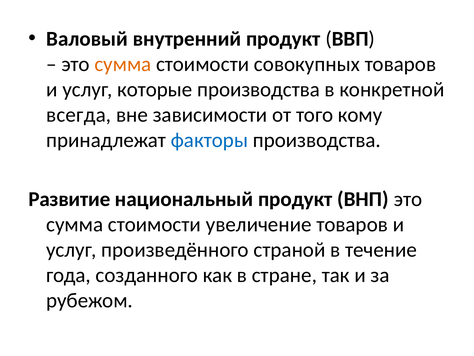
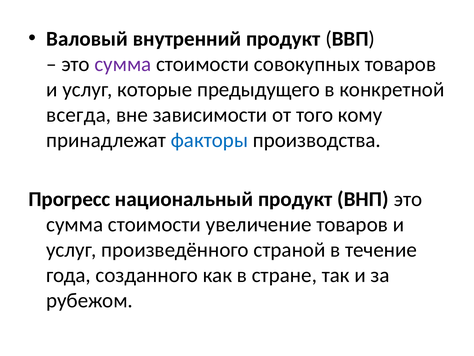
сумма colour: orange -> purple (123, 64)
которые производства: производства -> предыдущего (259, 89)
Развитие: Развитие -> Прогресс (69, 199)
